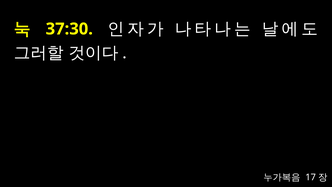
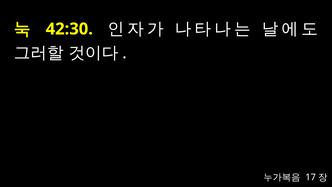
37:30: 37:30 -> 42:30 (69, 29)
